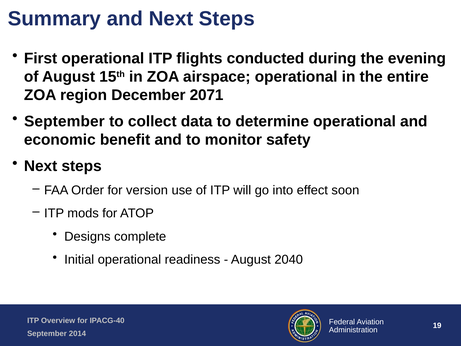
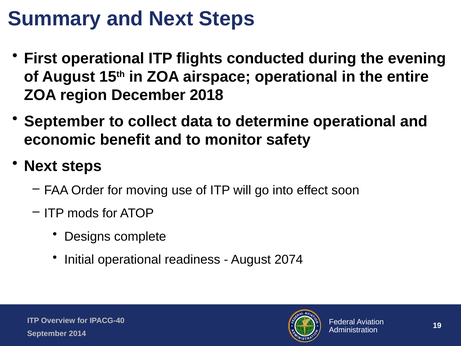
2071: 2071 -> 2018 (207, 95)
version: version -> moving (147, 190)
2040: 2040 -> 2074 (289, 259)
